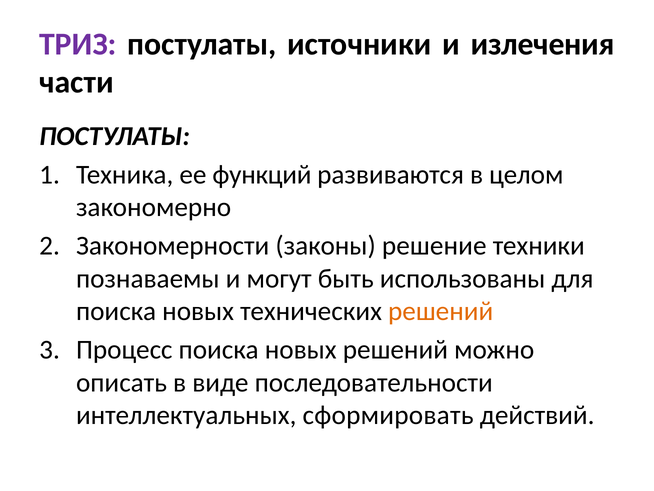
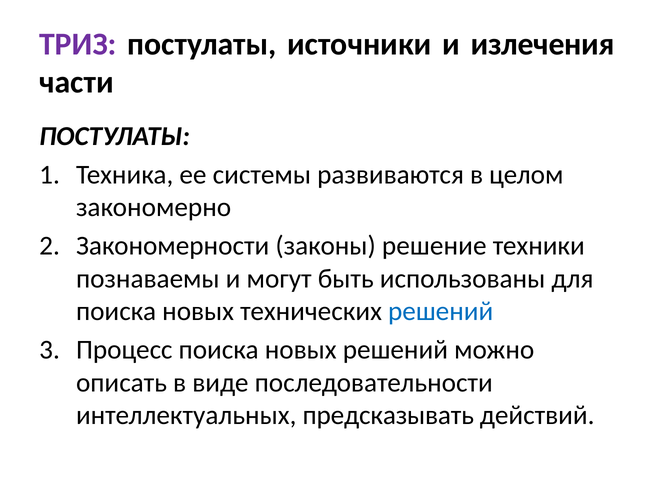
функций: функций -> системы (262, 174)
решений colour: orange -> blue (441, 311)
сформировать: сформировать -> предсказывать (388, 415)
